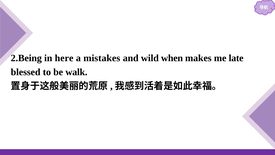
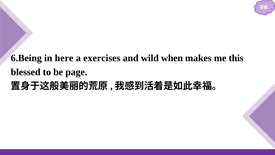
2.Being: 2.Being -> 6.Being (26, 58)
mistakes: mistakes -> exercises (102, 58)
late: late -> this (236, 58)
walk: walk -> page (76, 72)
